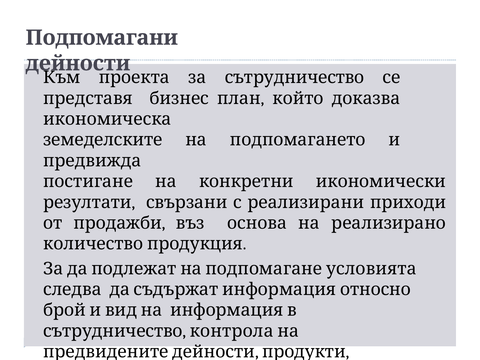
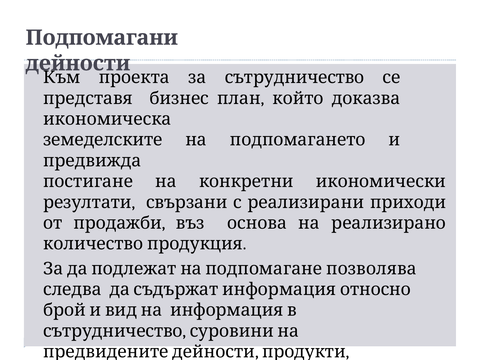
условията: условията -> позволява (371, 269)
контрола: контрола -> суровини (232, 331)
